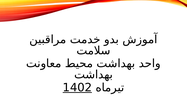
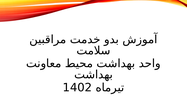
1402 underline: present -> none (77, 88)
